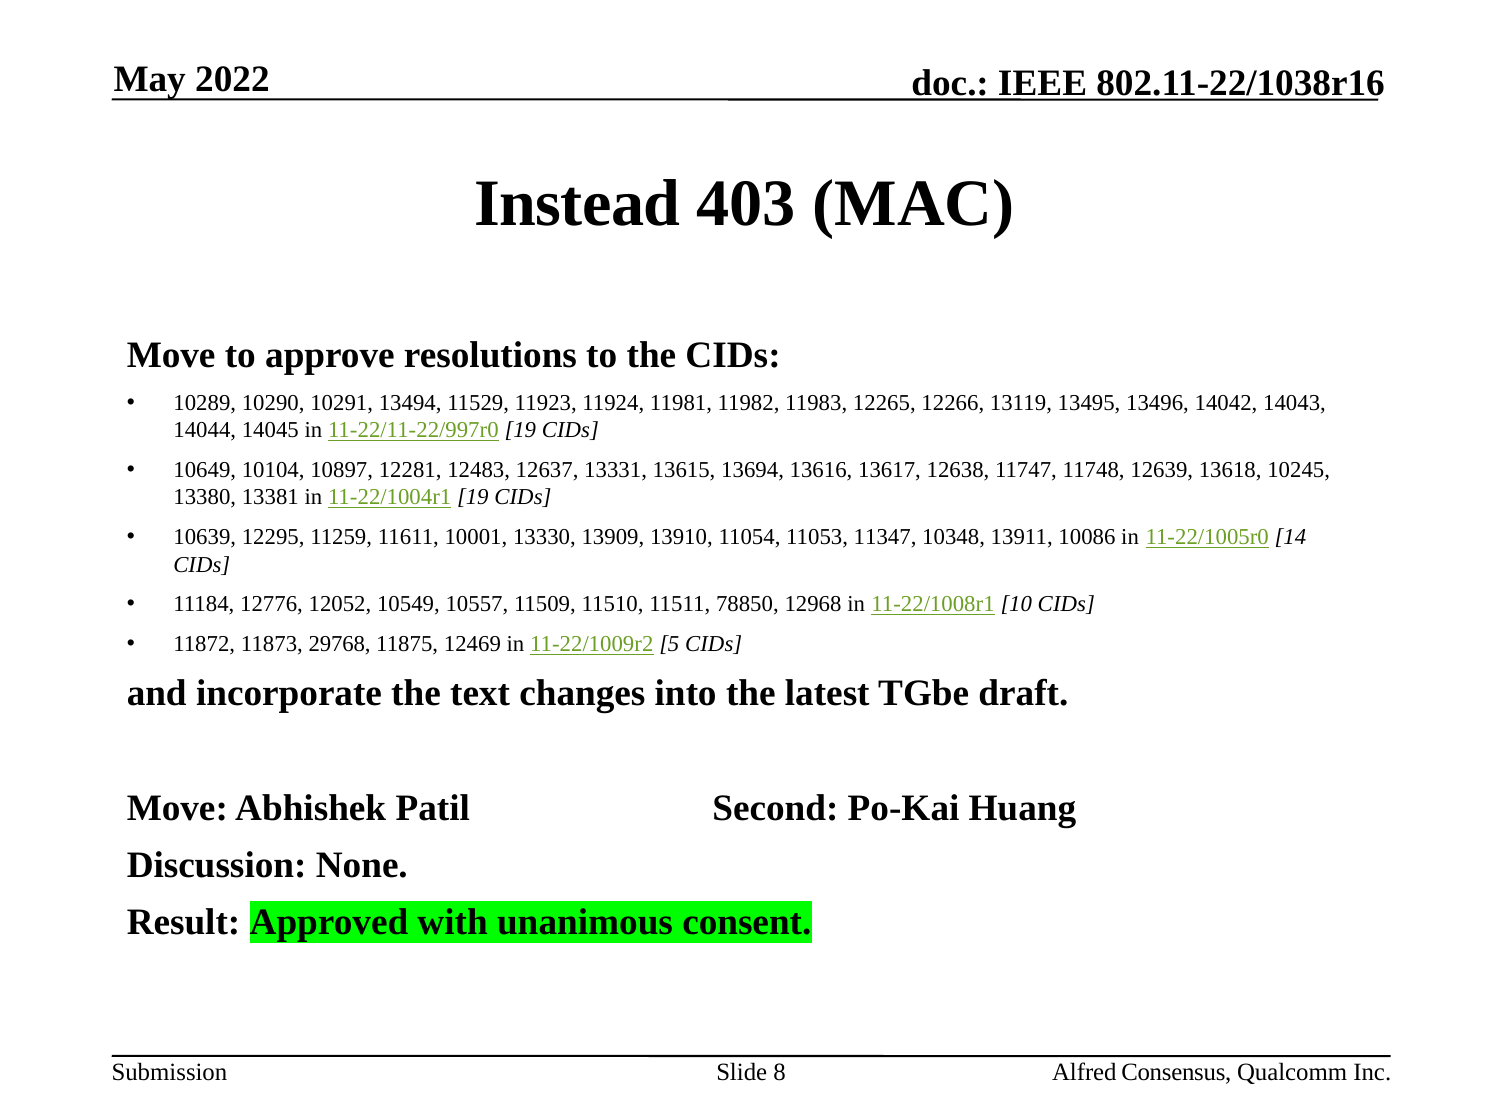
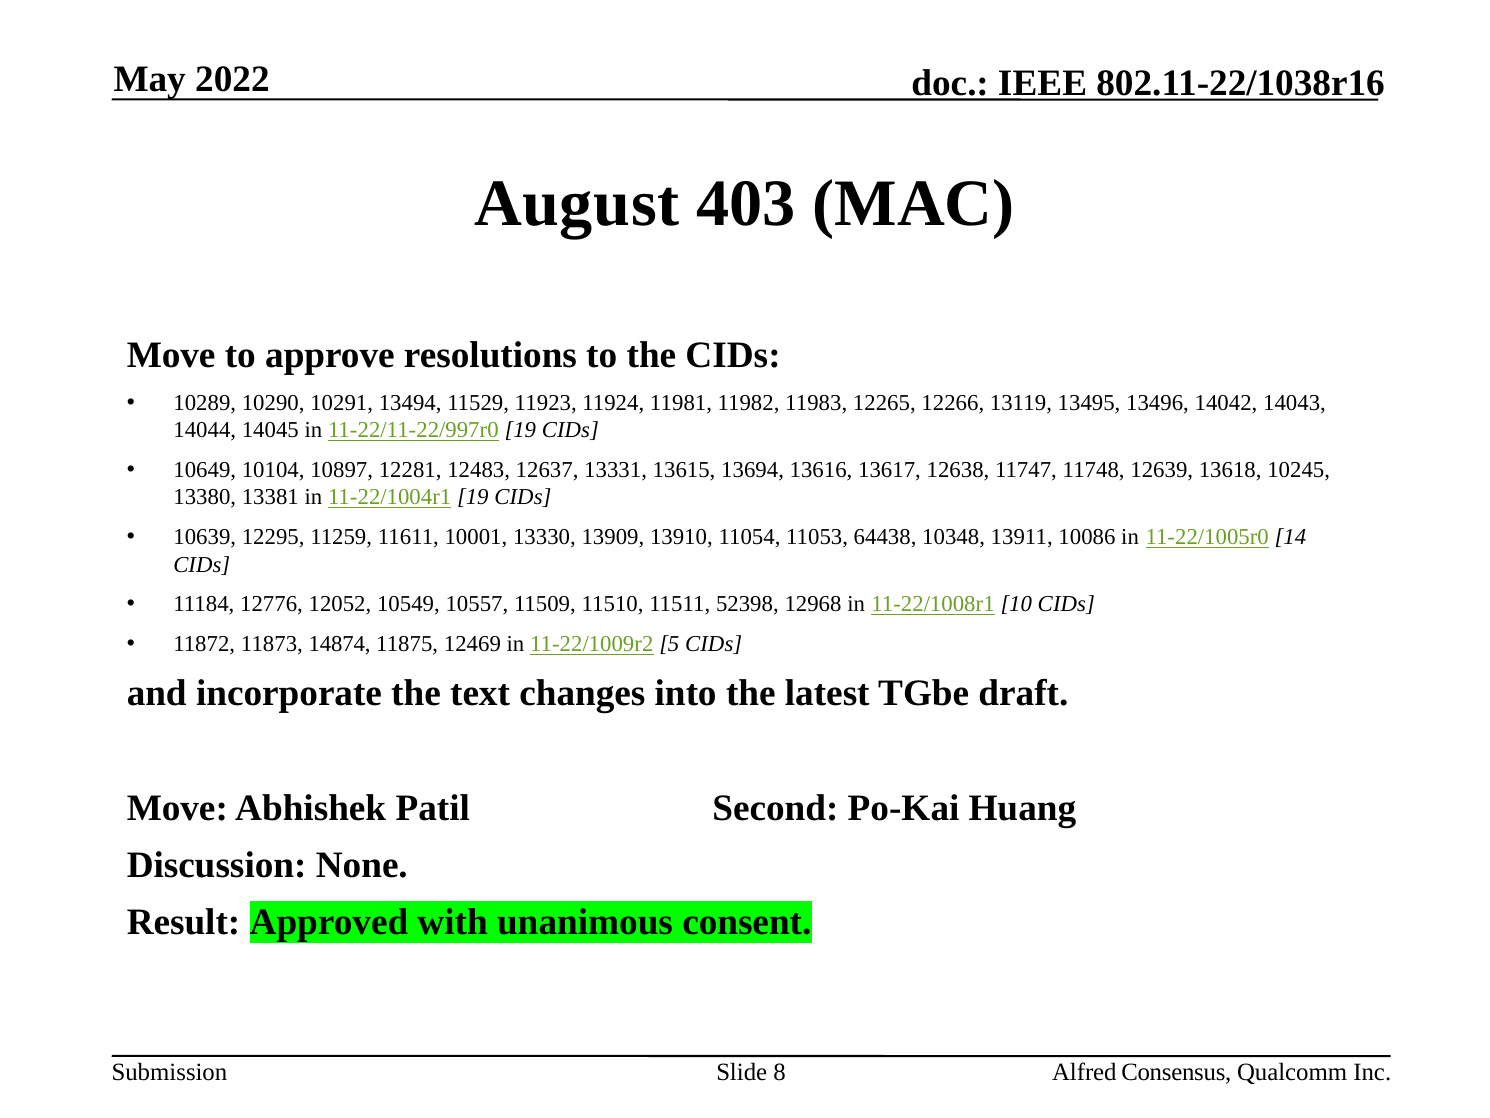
Instead: Instead -> August (577, 203)
11347: 11347 -> 64438 (885, 537)
78850: 78850 -> 52398 (747, 604)
29768: 29768 -> 14874 (340, 644)
